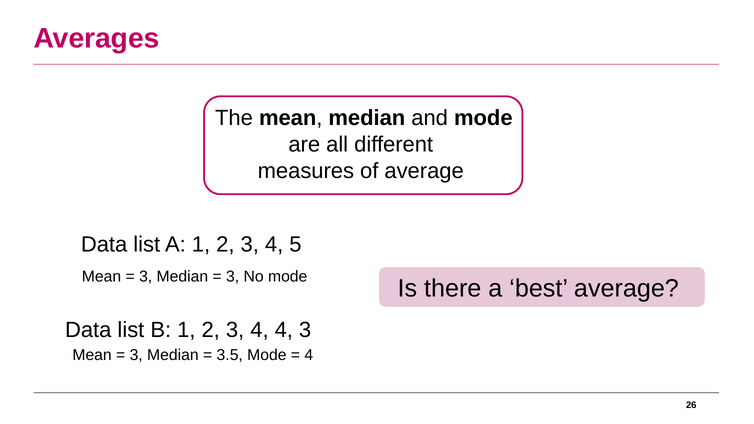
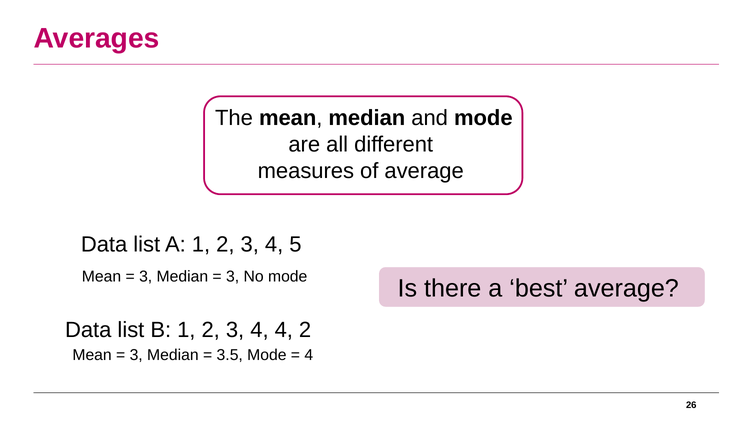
4 3: 3 -> 2 (305, 330)
